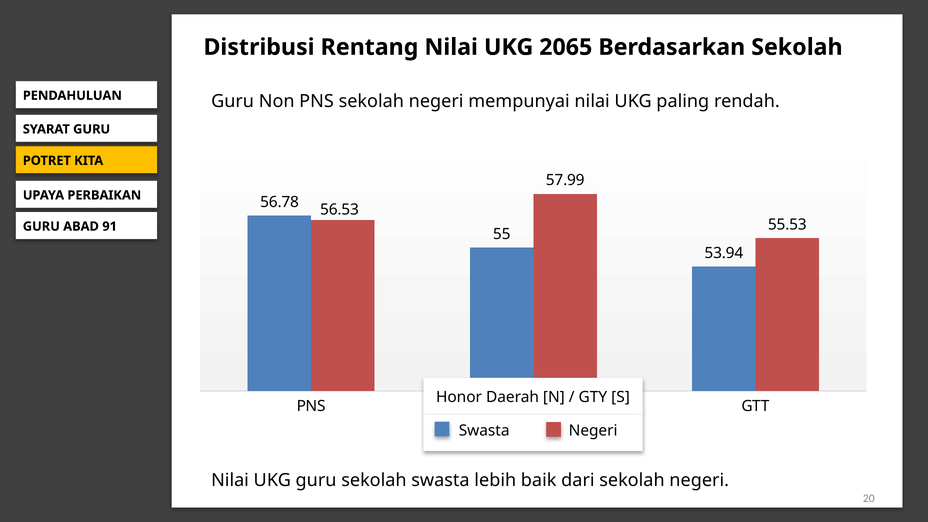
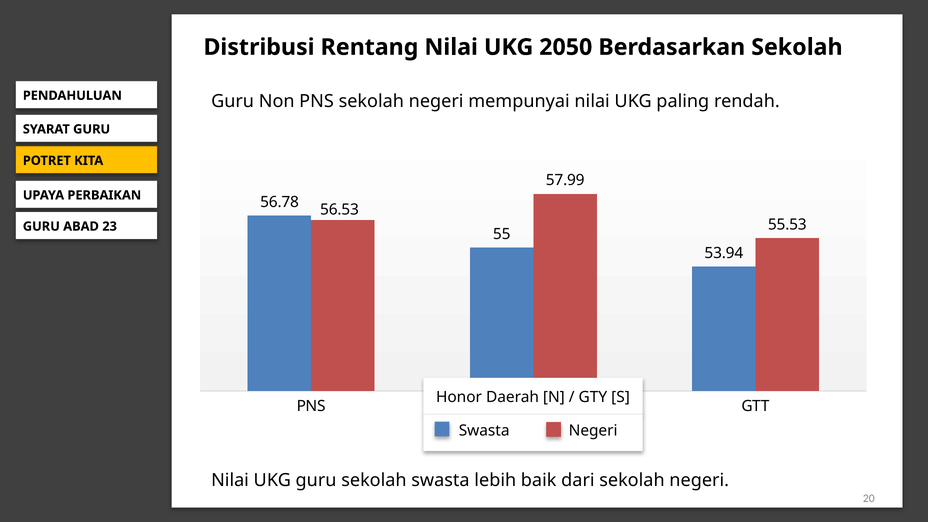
2065: 2065 -> 2050 (566, 47)
91: 91 -> 23 (110, 226)
